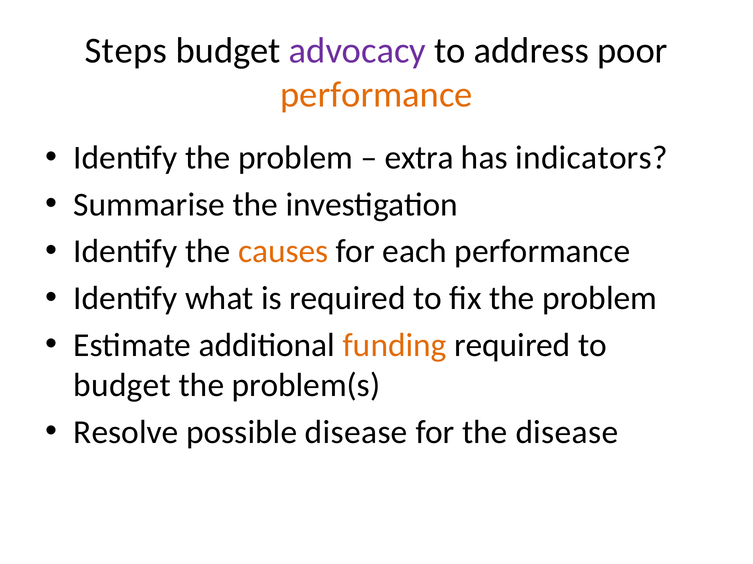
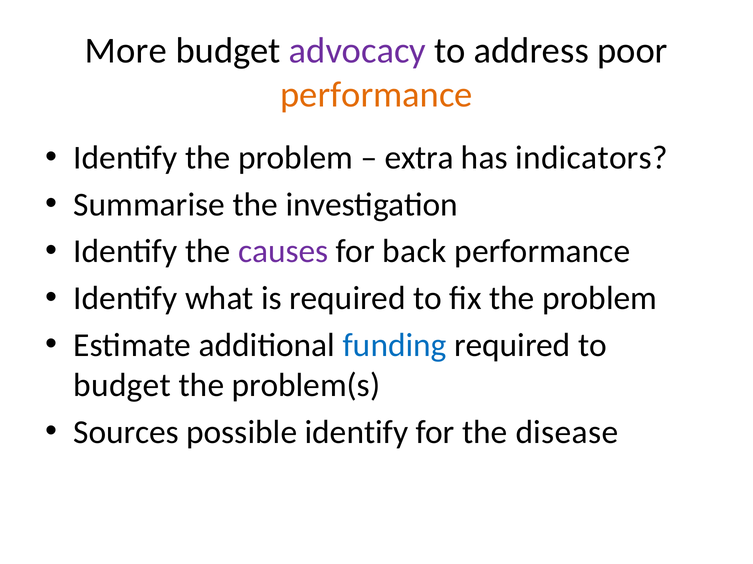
Steps: Steps -> More (126, 51)
causes colour: orange -> purple (283, 252)
each: each -> back (414, 252)
funding colour: orange -> blue (395, 346)
Resolve: Resolve -> Sources (126, 433)
possible disease: disease -> identify (356, 433)
